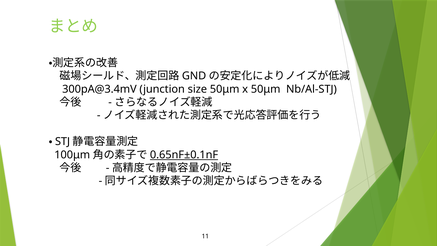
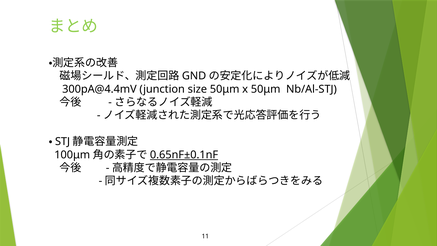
300pA@3.4mV: 300pA@3.4mV -> 300pA@4.4mV (99, 89)
